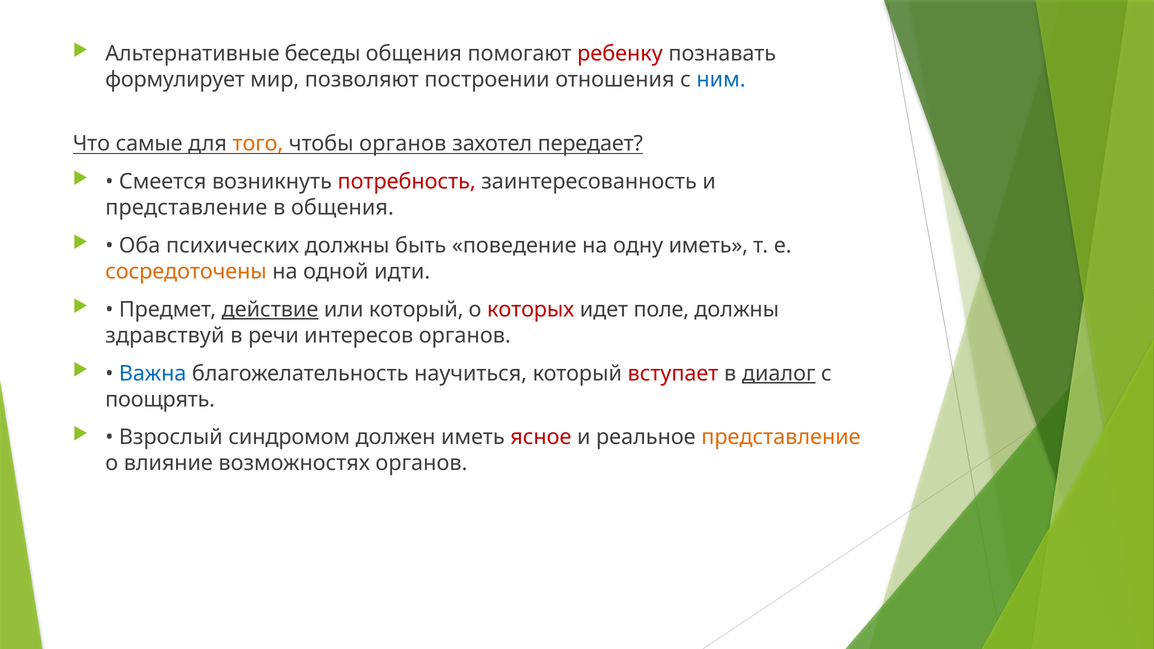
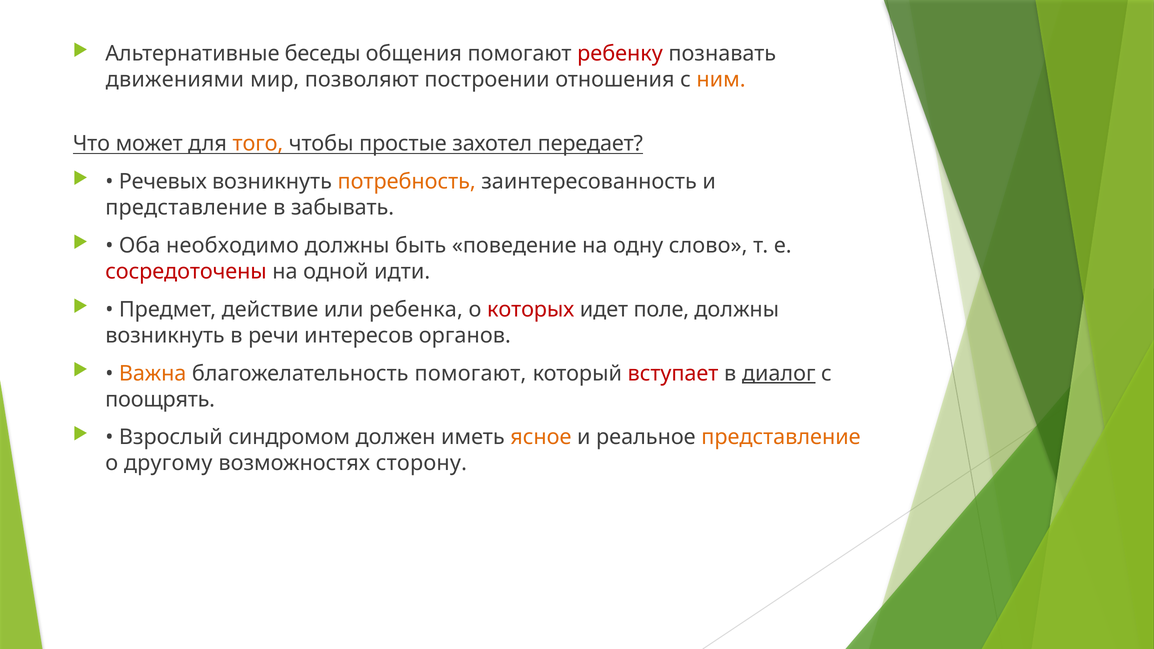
формулирует: формулирует -> движениями (175, 80)
ним colour: blue -> orange (721, 80)
самые: самые -> может (149, 144)
чтобы органов: органов -> простые (403, 144)
Смеется: Смеется -> Речевых (163, 182)
потребность colour: red -> orange (407, 182)
в общения: общения -> забывать (343, 208)
психических: психических -> необходимо (232, 246)
одну иметь: иметь -> слово (708, 246)
сосредоточены colour: orange -> red (186, 272)
действие underline: present -> none (270, 310)
или который: который -> ребенка (416, 310)
здравствуй: здравствуй -> возникнуть (165, 335)
Важна colour: blue -> orange (153, 373)
благожелательность научиться: научиться -> помогают (470, 373)
ясное colour: red -> orange (541, 437)
влияние: влияние -> другому (168, 463)
возможностях органов: органов -> сторону (421, 463)
